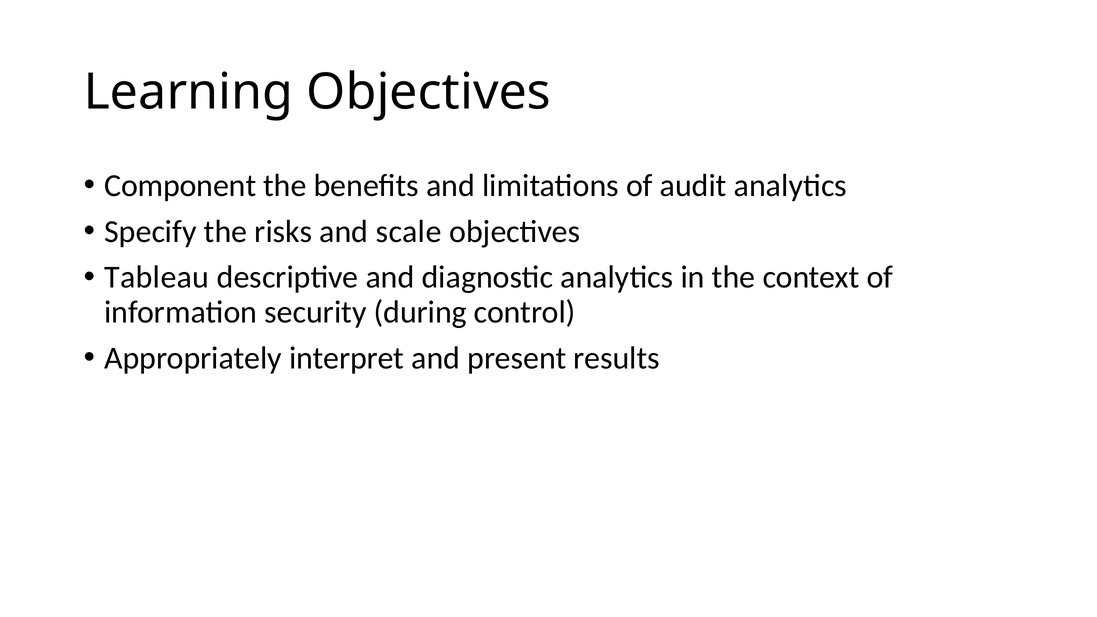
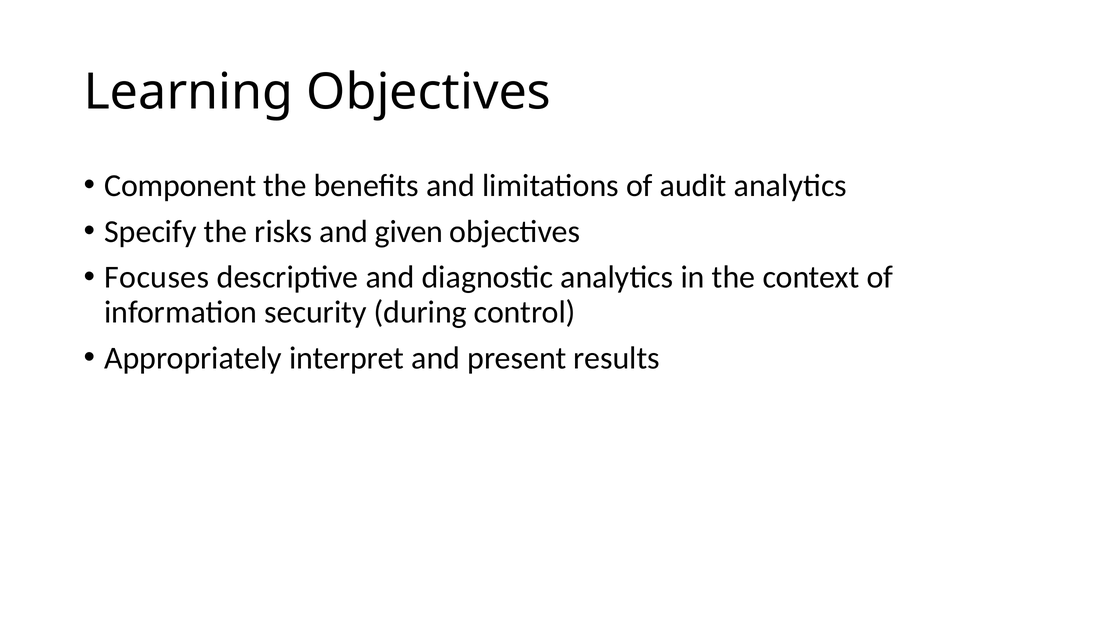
scale: scale -> given (409, 231)
Tableau: Tableau -> Focuses (157, 277)
